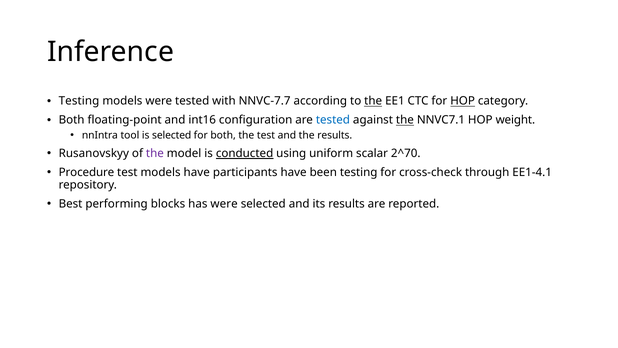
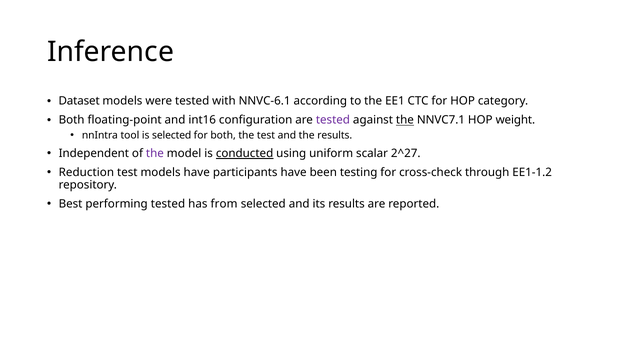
Testing: Testing -> Dataset (79, 101)
NNVC-7.7: NNVC-7.7 -> NNVC-6.1 (265, 101)
the underline: present -> none (373, 101)
HOP underline: present -> none (463, 101)
tested colour: blue -> purple (333, 120)
Rusanovskyy: Rusanovskyy -> Independent (94, 153)
2^70: 2^70 -> 2^27 (406, 153)
Procedure: Procedure -> Reduction (86, 172)
EE1-4.1: EE1-4.1 -> EE1-1.2 (532, 172)
performing blocks: blocks -> tested (168, 204)
has were: were -> from (224, 204)
